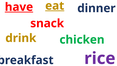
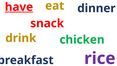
eat underline: present -> none (55, 6)
